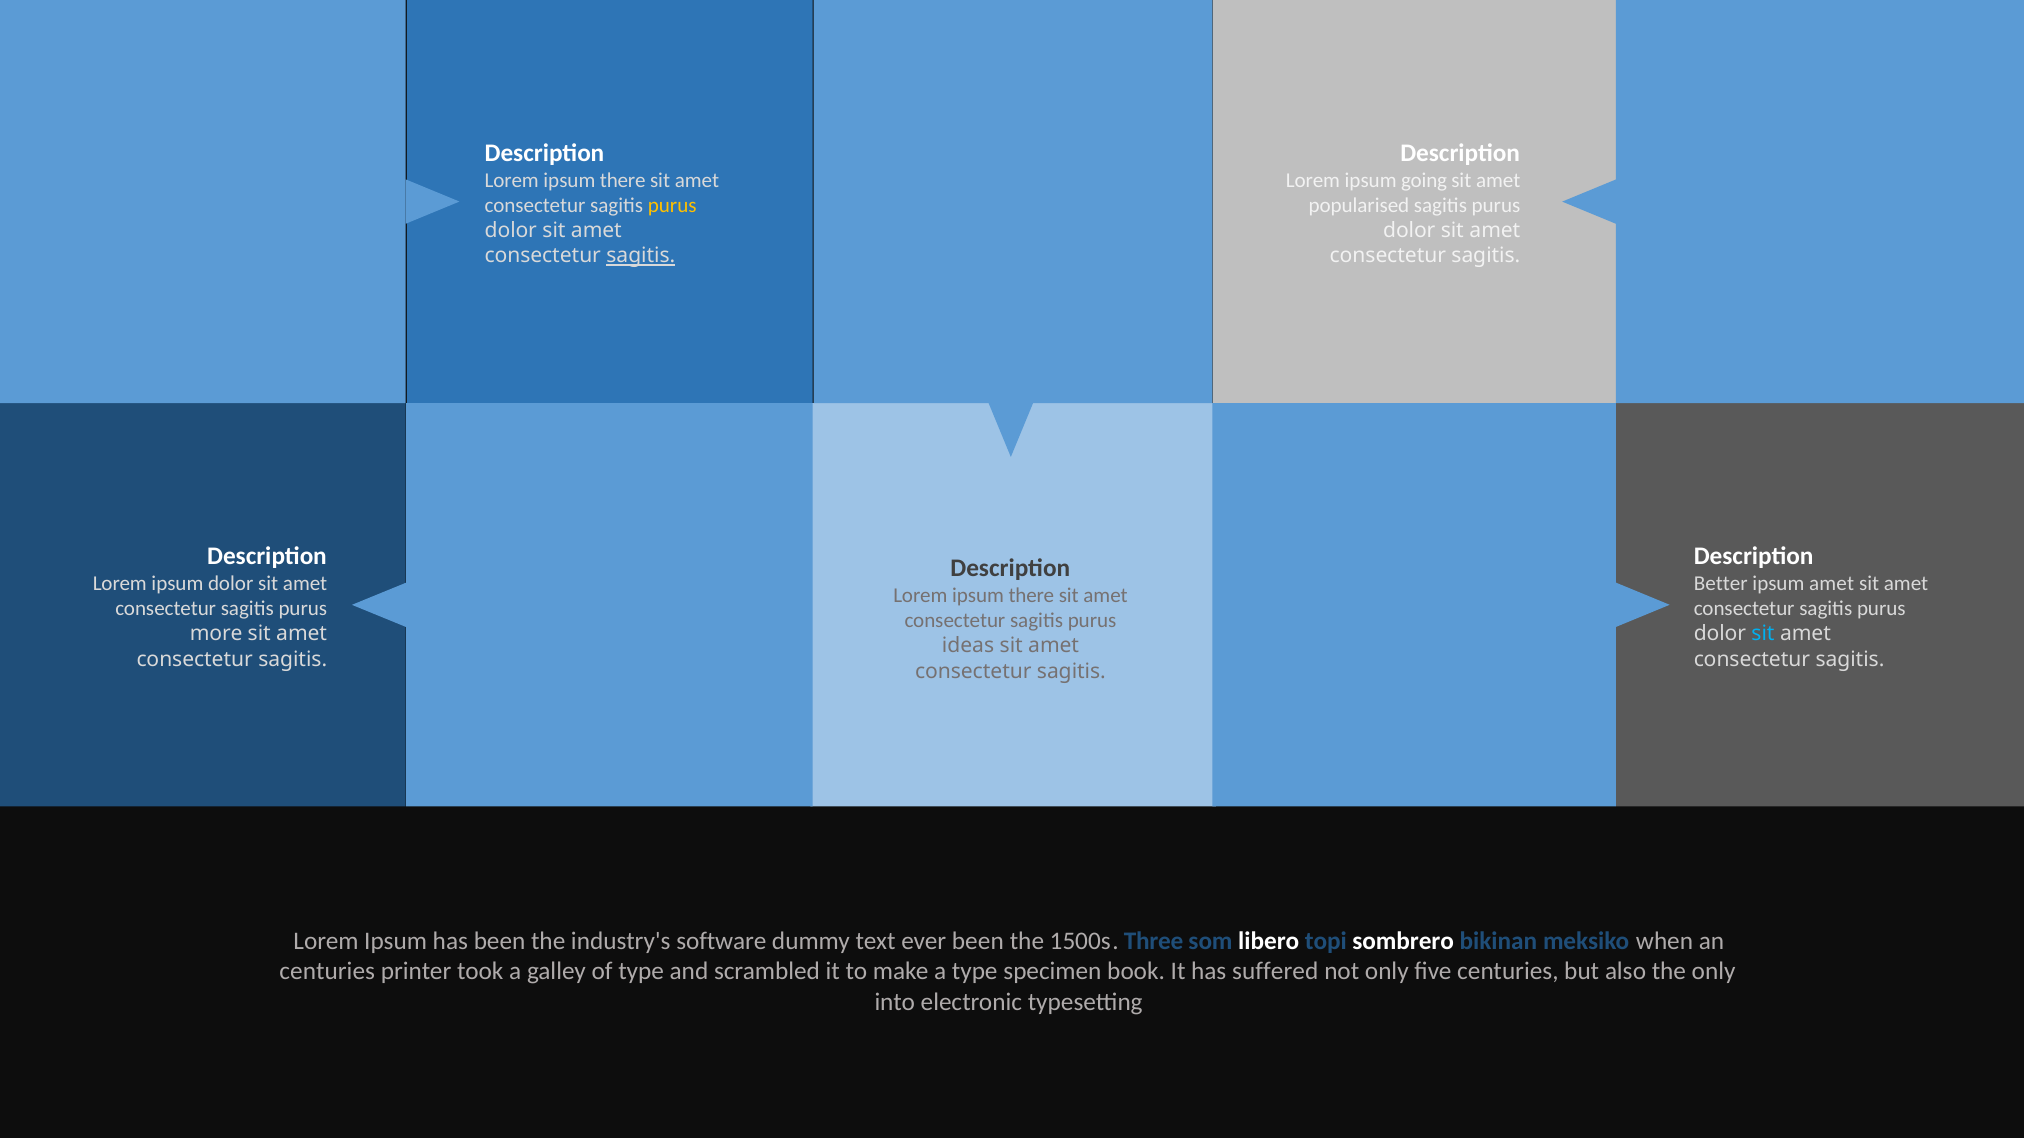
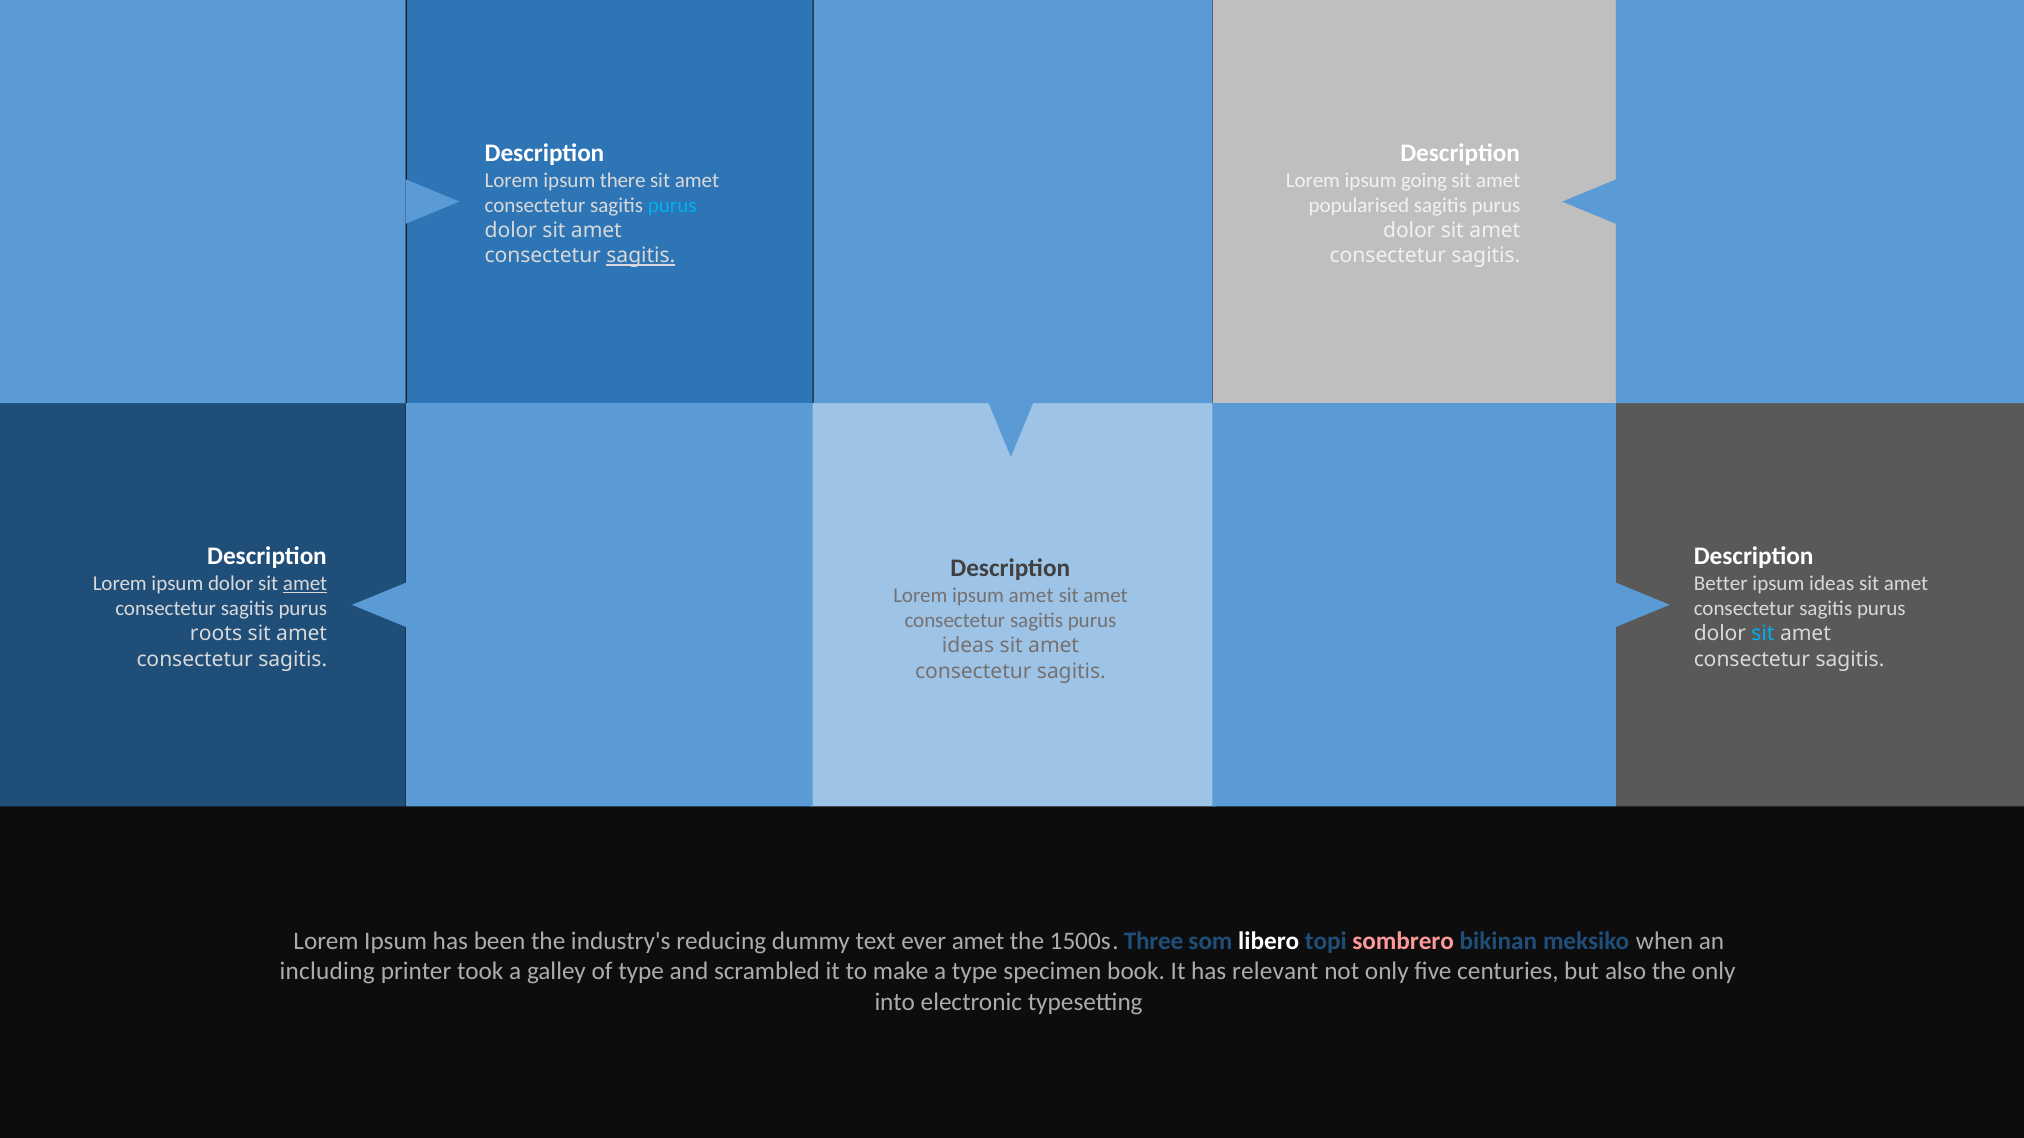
purus colour: yellow -> light blue (672, 206)
amet underline: none -> present (305, 584)
ipsum amet: amet -> ideas (1832, 584)
there: there -> amet (1031, 596)
more: more -> roots (216, 634)
software: software -> reducing (721, 942)
ever been: been -> amet (978, 942)
sombrero colour: white -> pink (1403, 942)
centuries: centuries -> including (327, 972)
suffered: suffered -> relevant (1275, 972)
